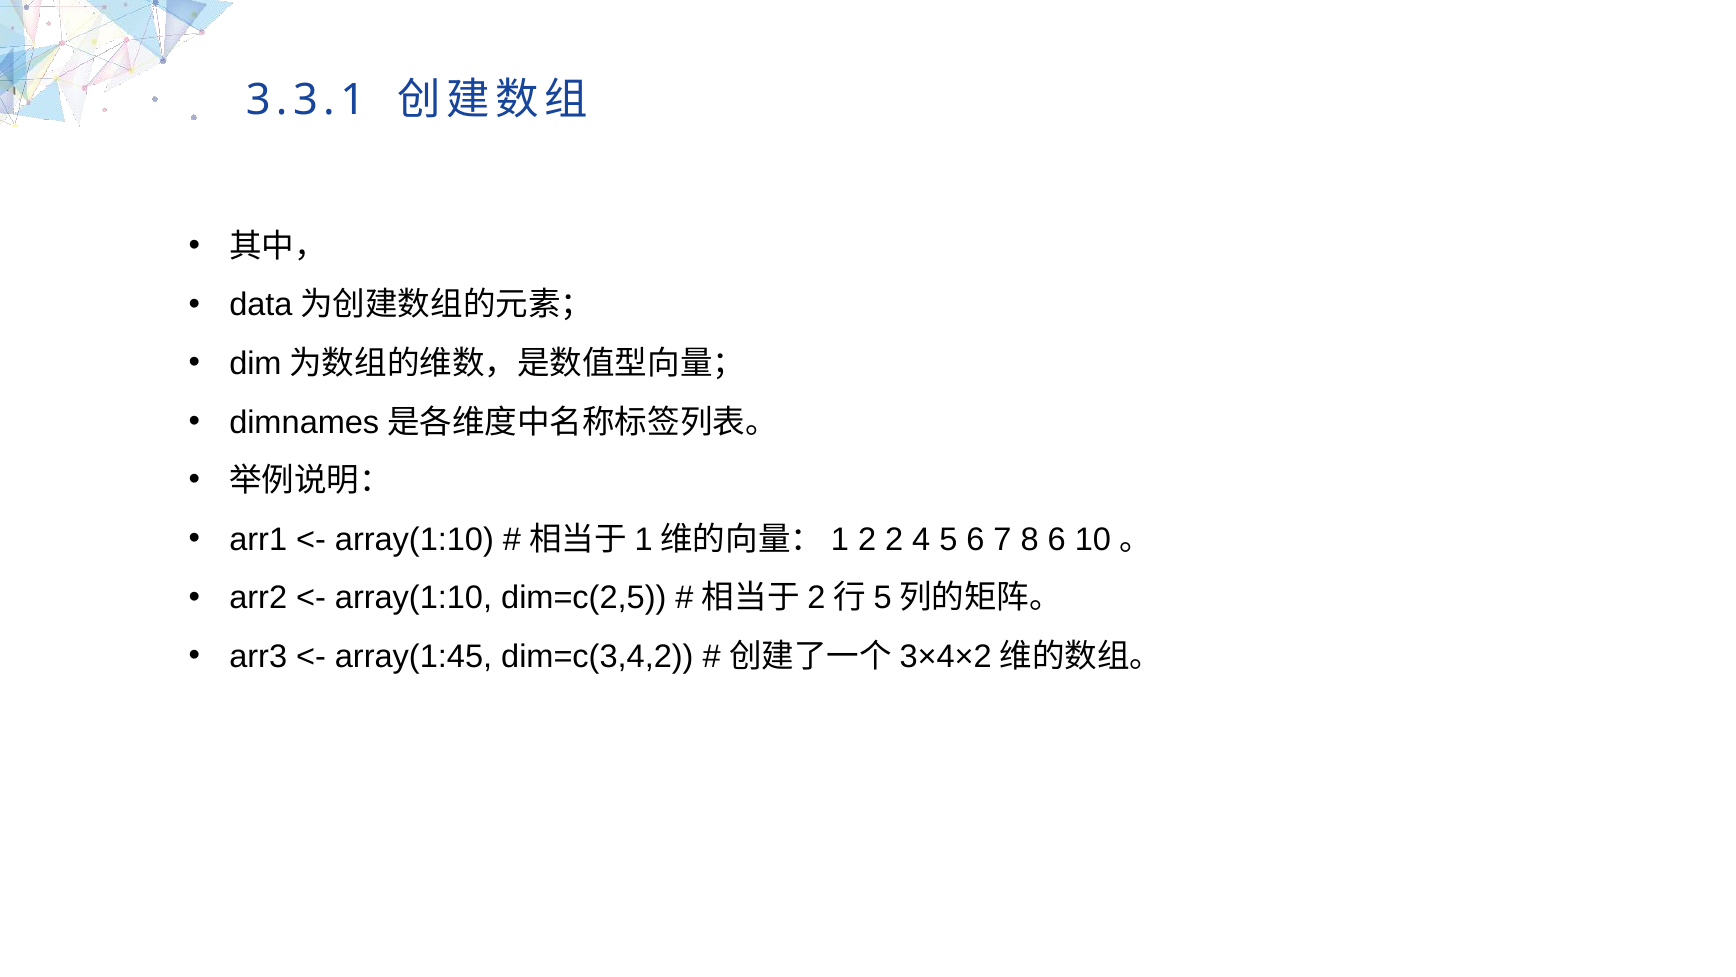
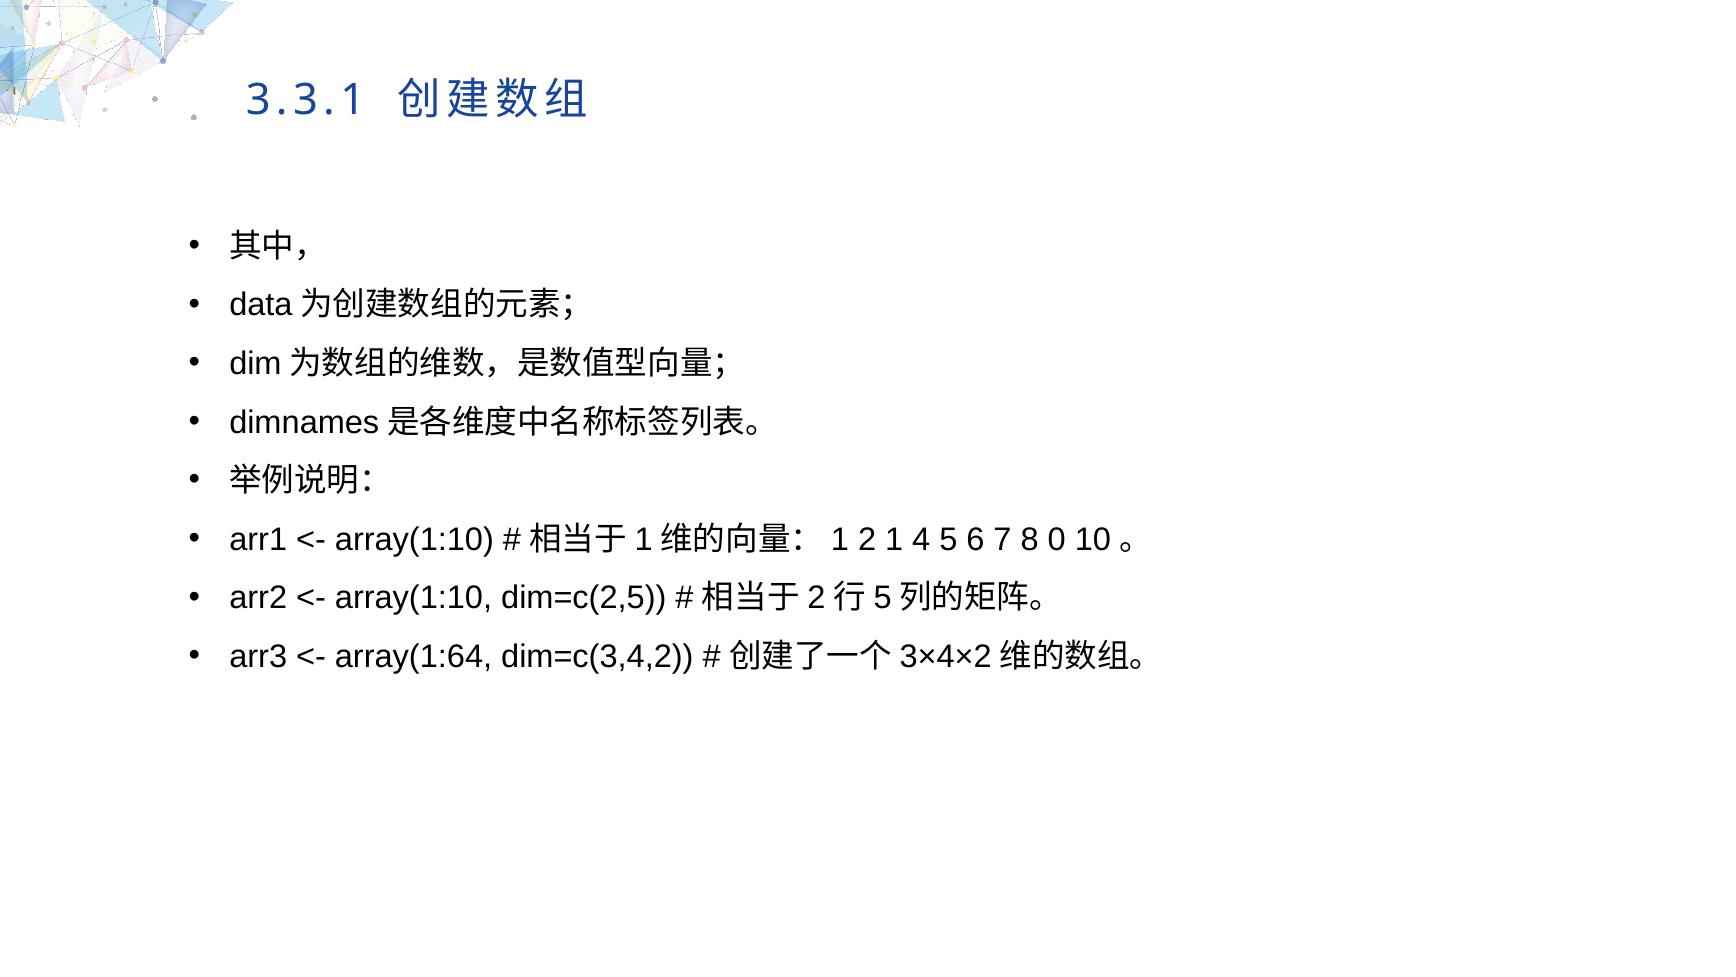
2 2: 2 -> 1 (894, 539)
8 6: 6 -> 0 (1057, 539)
array(1:45: array(1:45 -> array(1:64 (414, 656)
